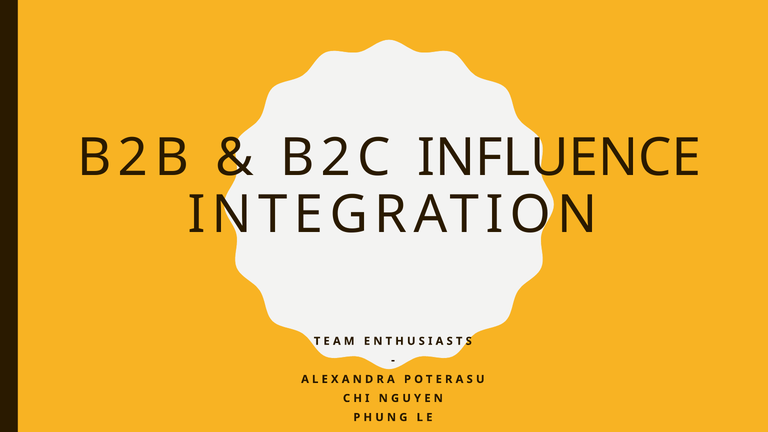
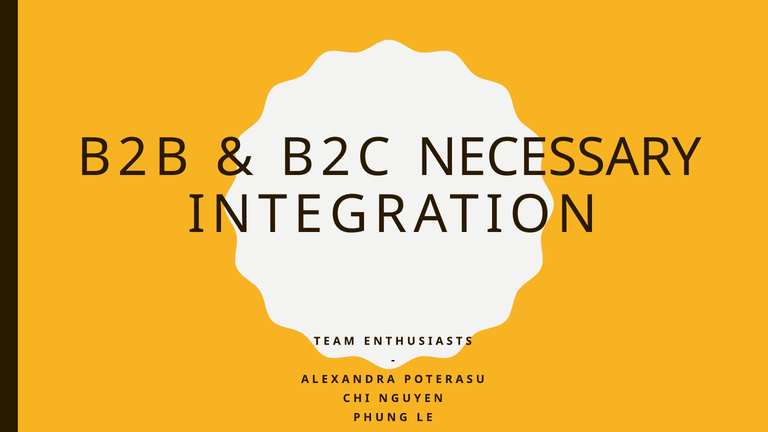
INFLUENCE: INFLUENCE -> NECESSARY (559, 158)
